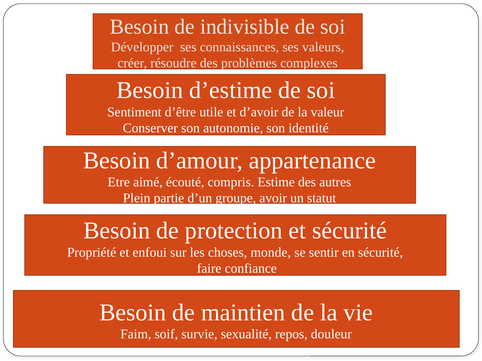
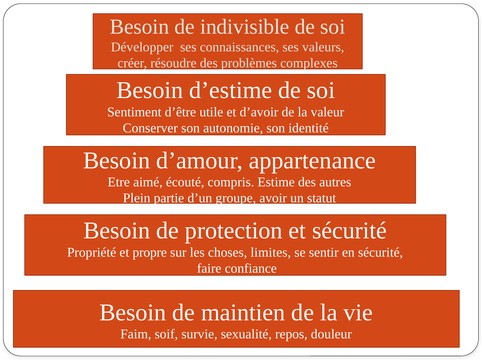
enfoui: enfoui -> propre (150, 253)
monde: monde -> limites (271, 253)
